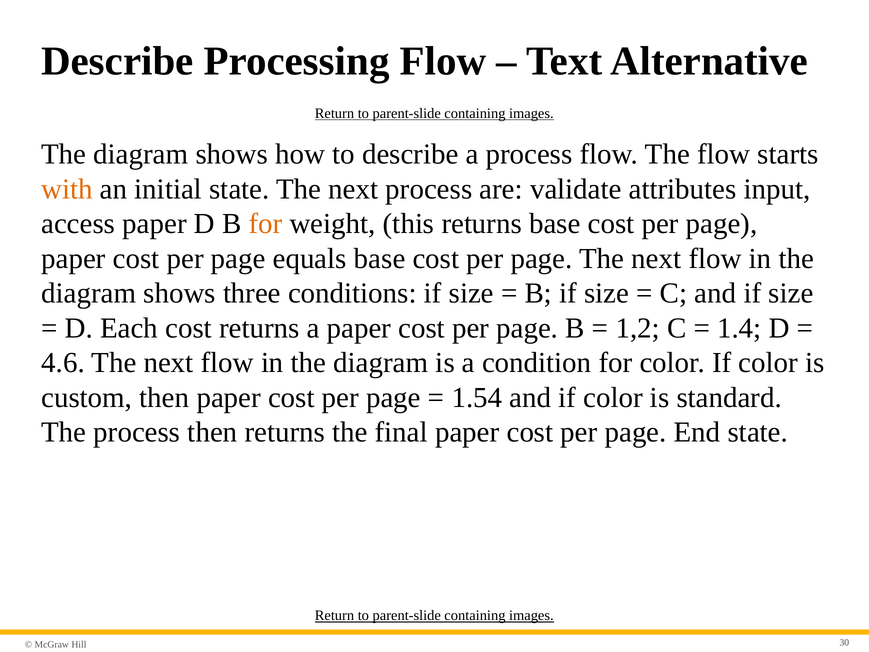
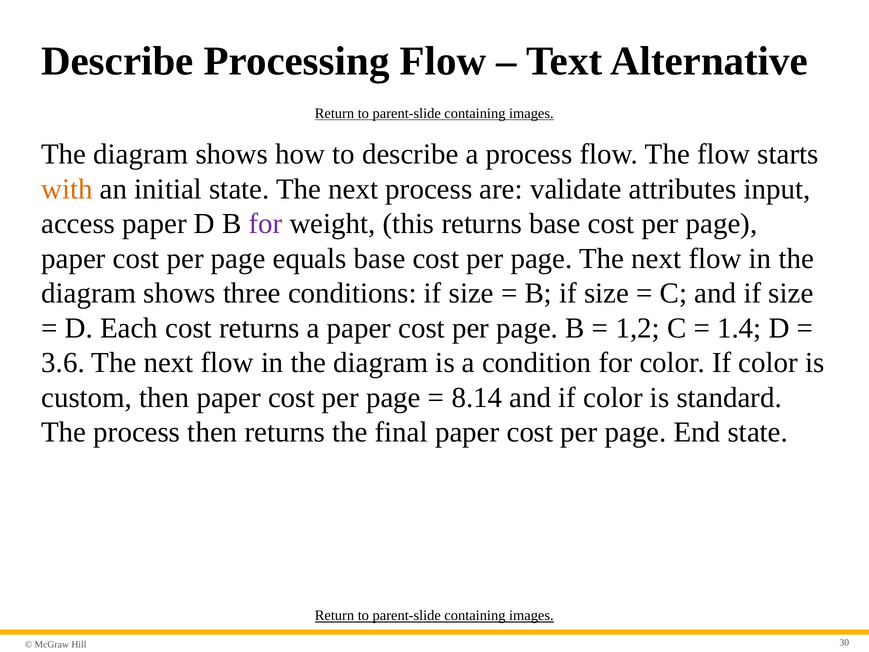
for colour: orange -> purple (265, 224)
4.6: 4.6 -> 3.6 (63, 363)
1.54: 1.54 -> 8.14 (477, 397)
